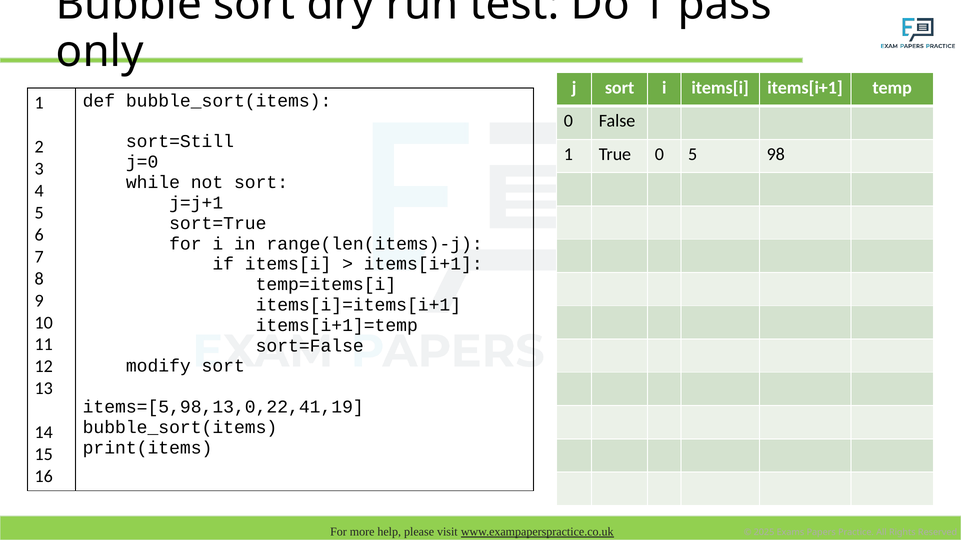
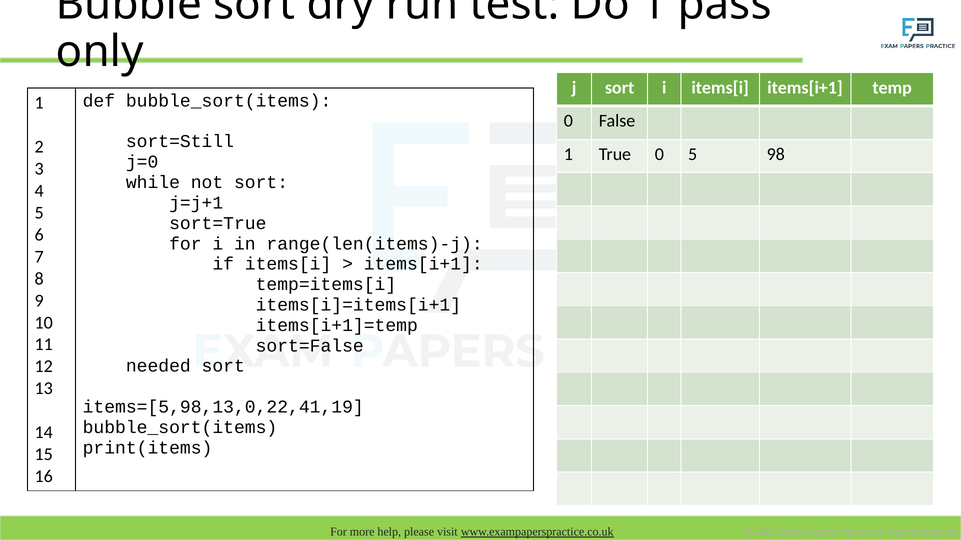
modify: modify -> needed (158, 366)
